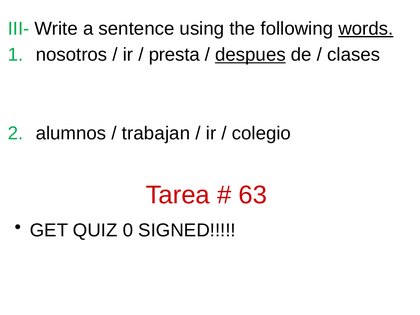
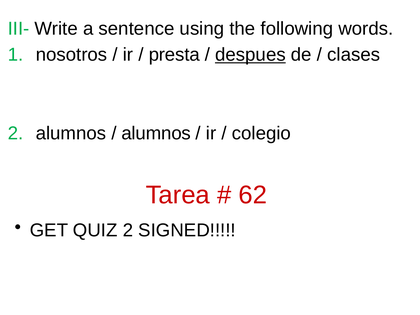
words underline: present -> none (366, 29)
trabajan: trabajan -> alumnos (156, 133)
63: 63 -> 62 (253, 195)
QUIZ 0: 0 -> 2 (128, 230)
